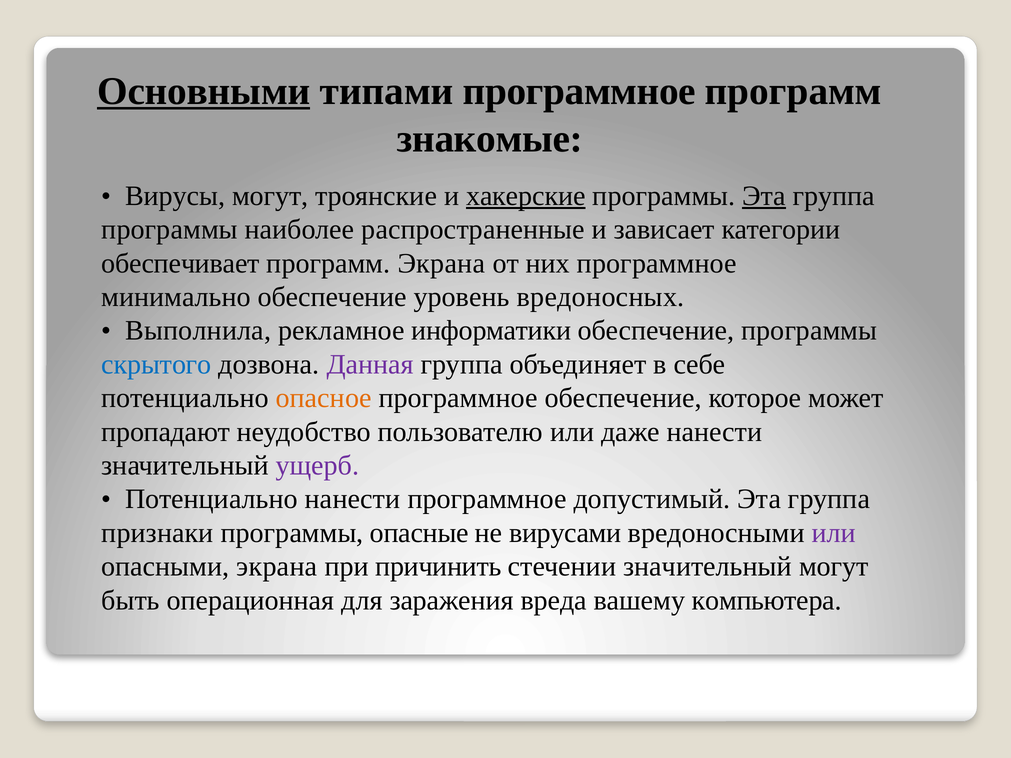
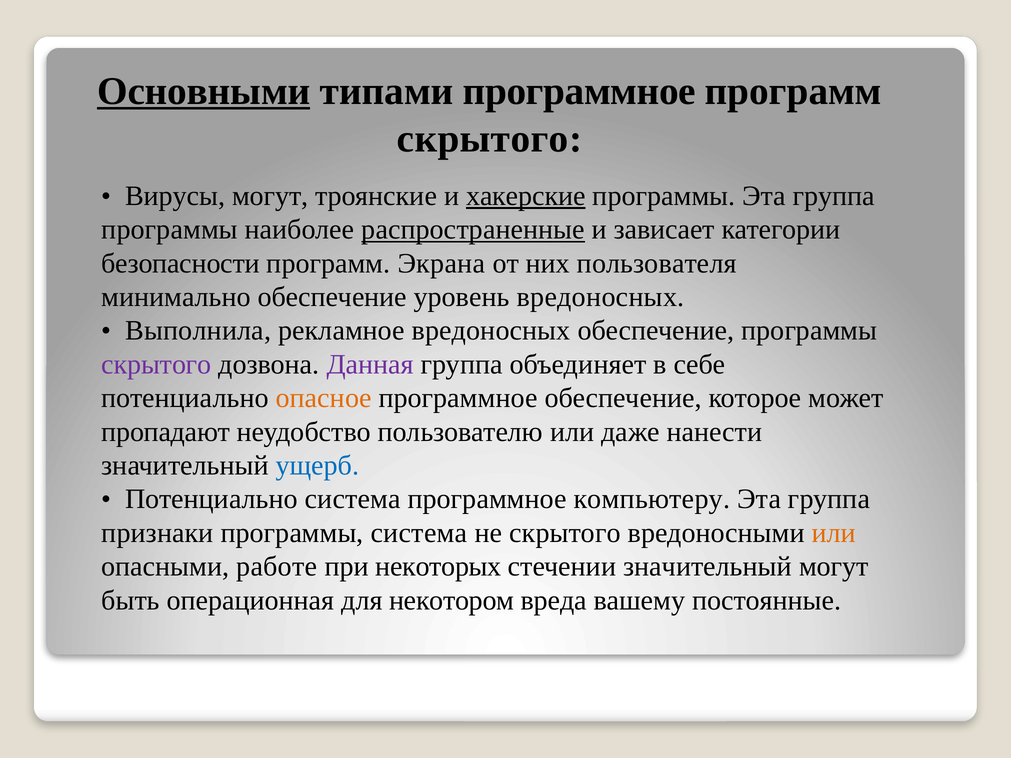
знакомые: знакомые -> скрытого (489, 139)
Эта underline: present -> none (764, 196)
распространенные underline: none -> present (473, 230)
обеспечивает: обеспечивает -> безопасности (181, 263)
них программное: программное -> пользователя (657, 263)
рекламное информатики: информатики -> вредоносных (491, 331)
скрытого colour: blue -> purple (156, 364)
ущерб colour: purple -> blue (318, 466)
Потенциально нанести: нанести -> система (353, 499)
допустимый: допустимый -> компьютеру (652, 499)
программы опасные: опасные -> система (419, 533)
не вирусами: вирусами -> скрытого (565, 533)
или colour: purple -> orange (834, 533)
опасными экрана: экрана -> работе (277, 567)
причинить: причинить -> некоторых (438, 567)
заражения: заражения -> некотором (452, 600)
компьютера: компьютера -> постоянные (767, 600)
